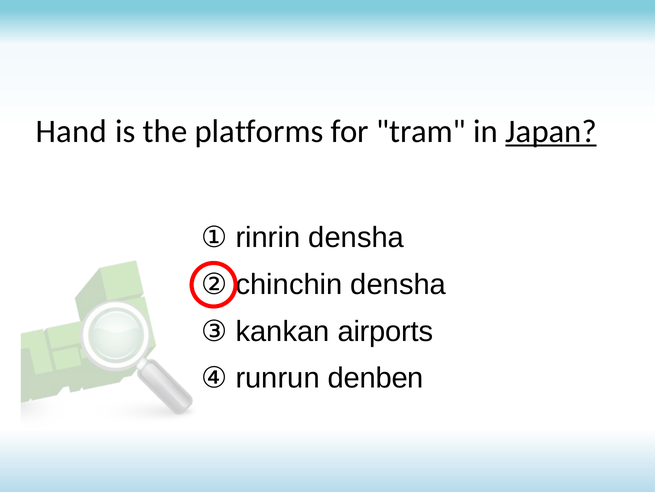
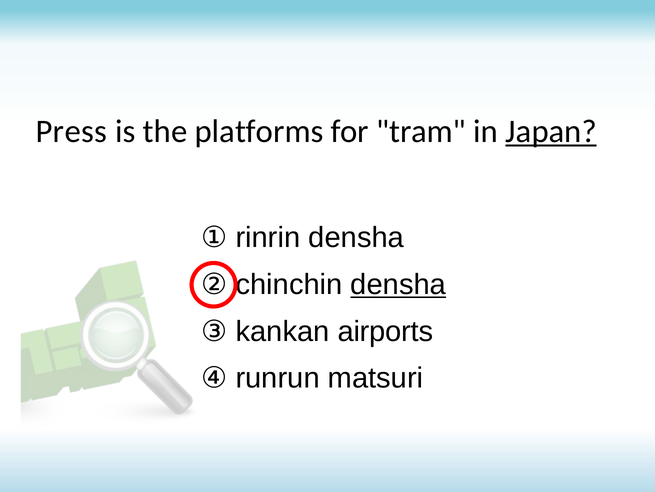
Hand: Hand -> Press (71, 131)
densha underline: none -> present (398, 284)
denben: denben -> matsuri (376, 378)
